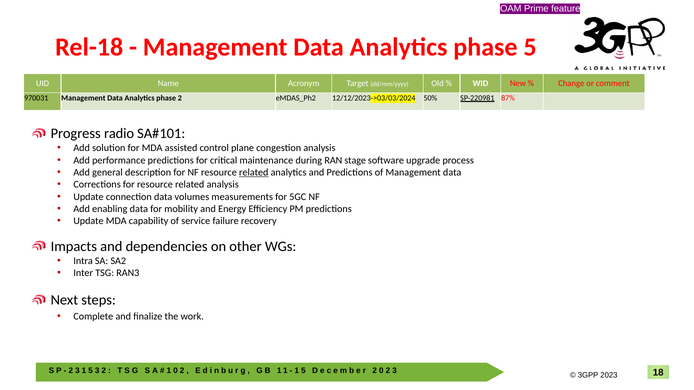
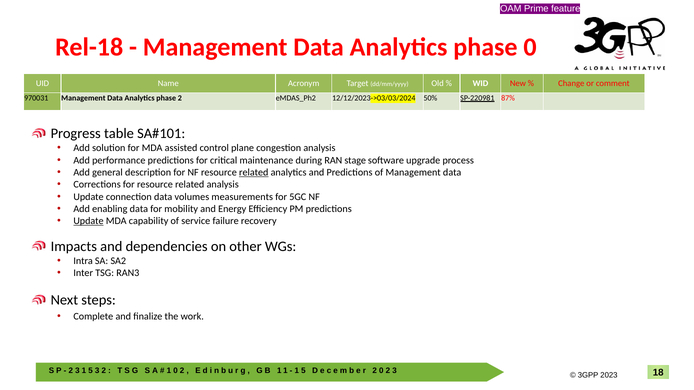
phase 5: 5 -> 0 (530, 47)
radio: radio -> table (119, 134)
Update underline: none -> present (89, 221)
